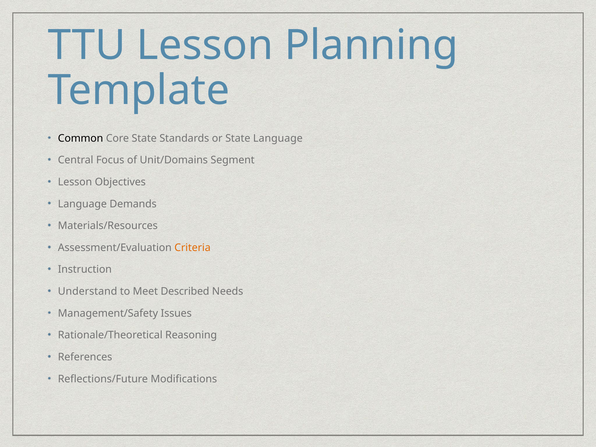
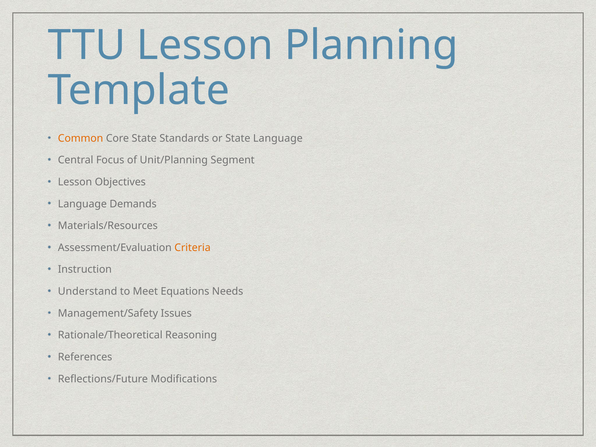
Common colour: black -> orange (81, 138)
Unit/Domains: Unit/Domains -> Unit/Planning (174, 160)
Described: Described -> Equations (185, 291)
